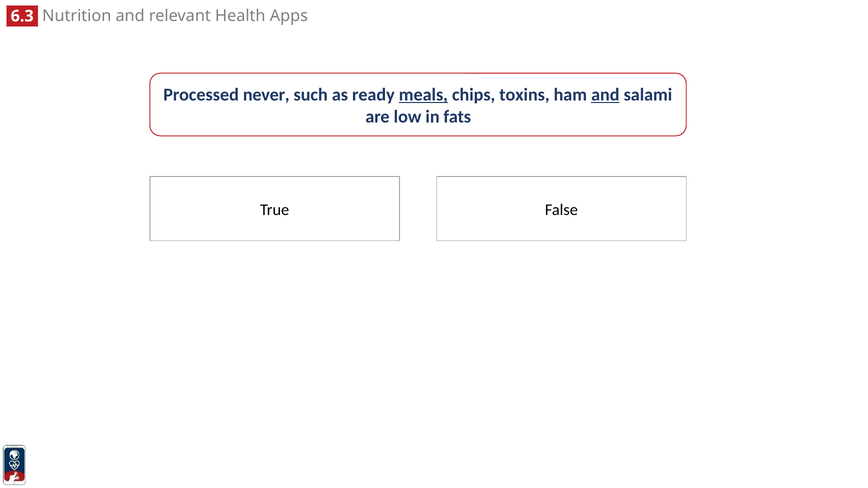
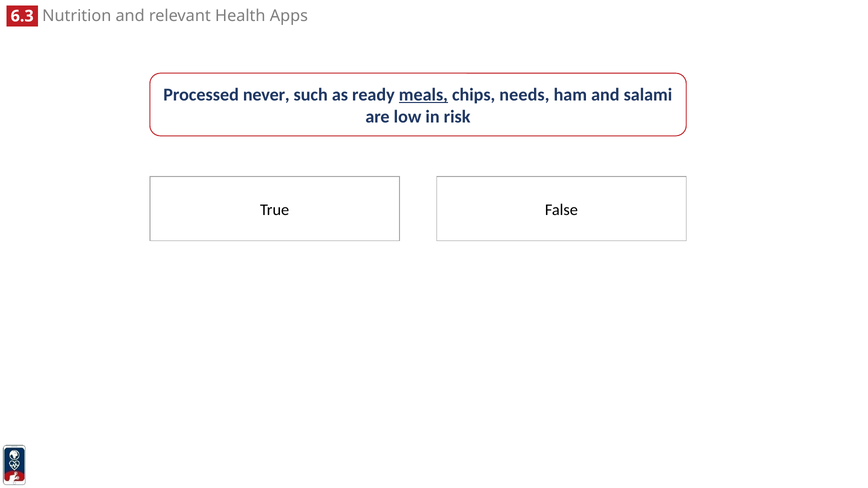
toxins: toxins -> needs (524, 95)
and underline: present -> none (605, 95)
fats: fats -> risk (457, 117)
